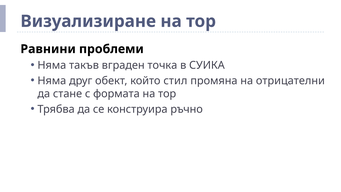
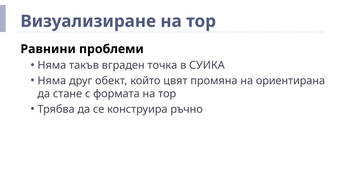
стил: стил -> цвят (175, 81)
отрицателни: отрицателни -> ориентирана (290, 81)
